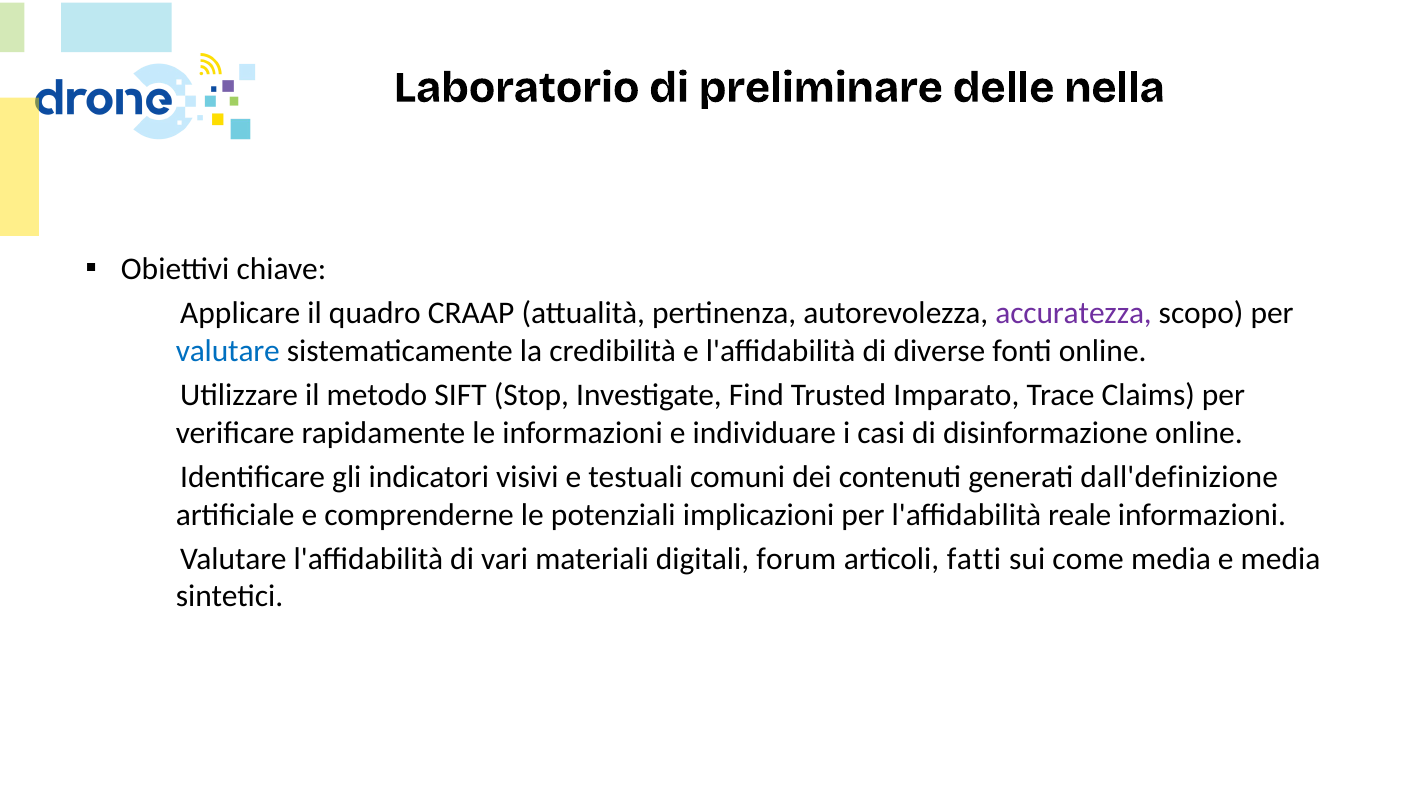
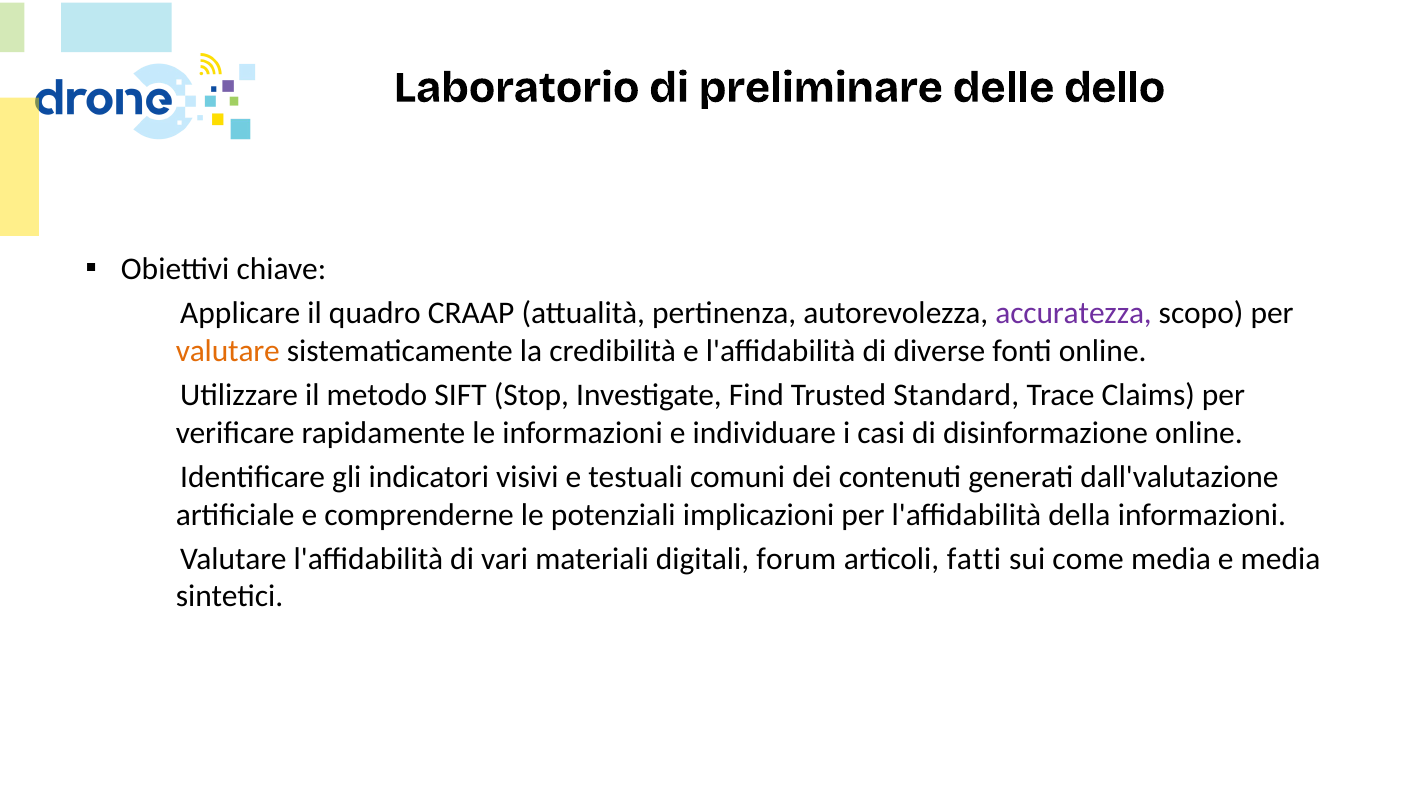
nella: nella -> dello (1115, 87)
valutare colour: blue -> orange (228, 351)
Imparato: Imparato -> Standard (956, 395)
dall'definizione: dall'definizione -> dall'valutazione (1179, 477)
reale: reale -> della (1079, 515)
